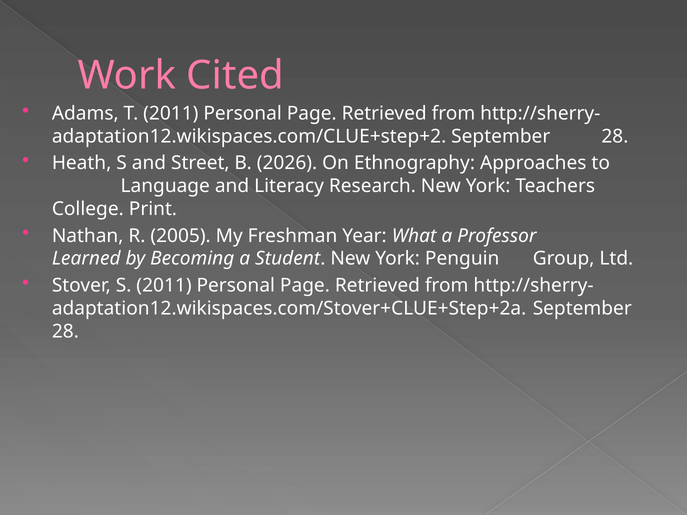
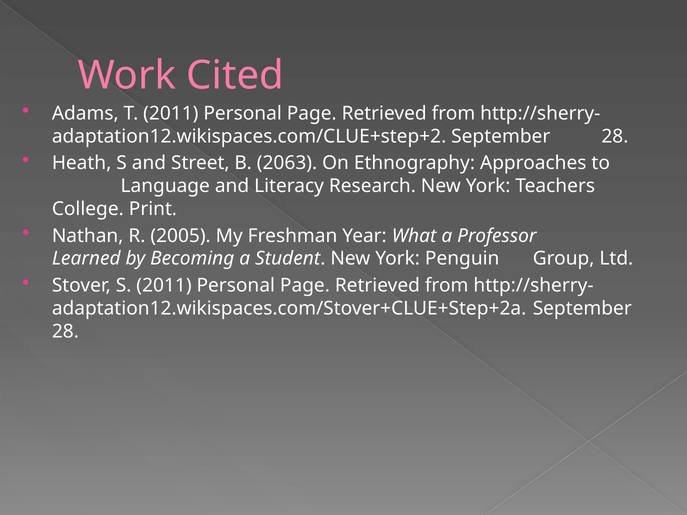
2026: 2026 -> 2063 (287, 163)
